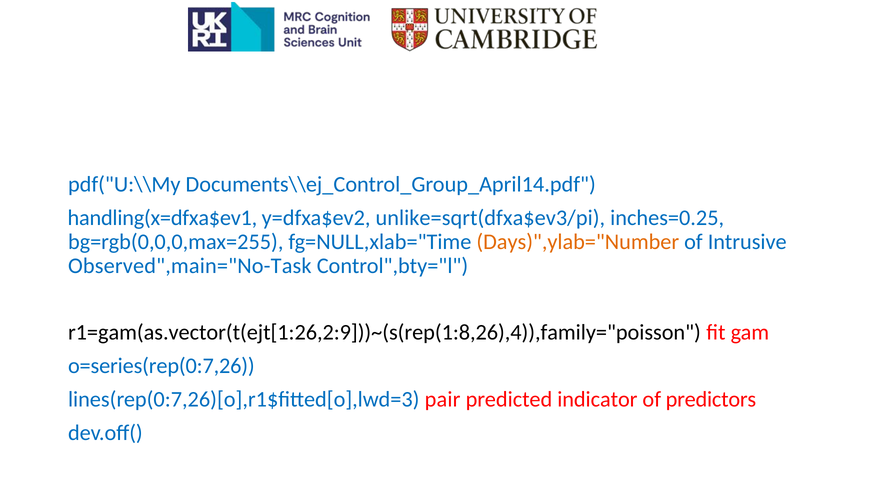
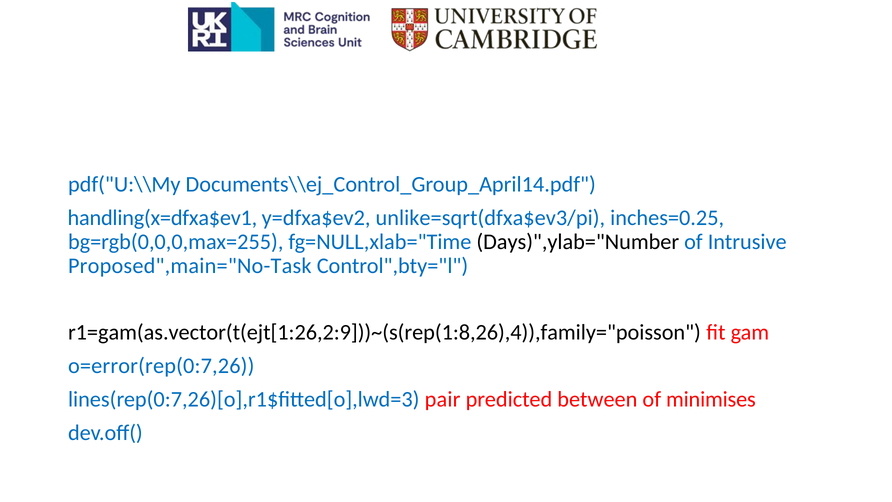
Days)",ylab="Number colour: orange -> black (578, 242)
Observed",main="No-Task: Observed",main="No-Task -> Proposed",main="No-Task (190, 266)
o=series(rep(0:7,26: o=series(rep(0:7,26 -> o=error(rep(0:7,26 (161, 366)
indicator: indicator -> between (597, 399)
predictors: predictors -> minimises (711, 399)
